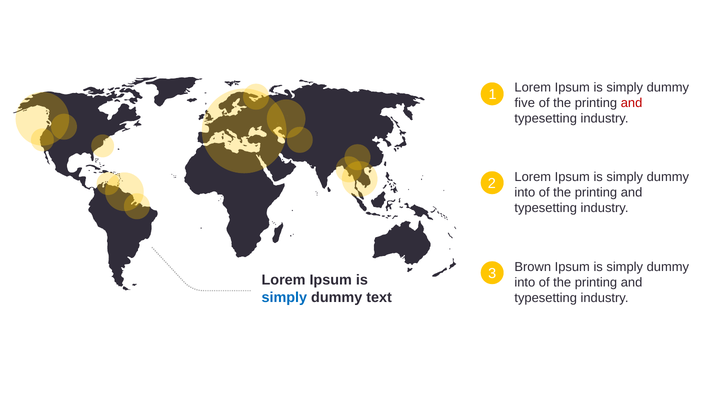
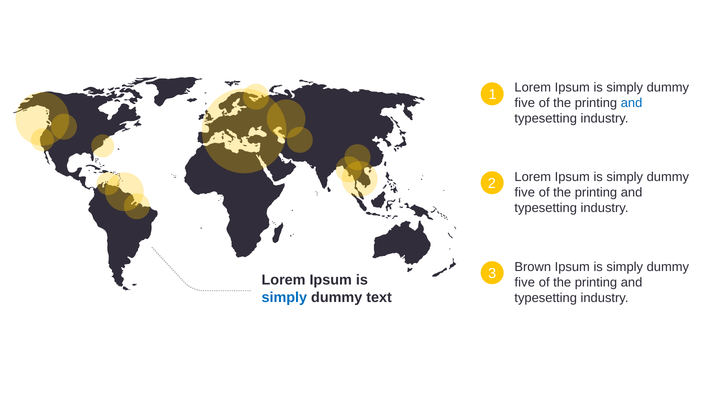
and colour: red -> blue (632, 103)
into: into -> five (525, 193)
into: into -> five (525, 282)
